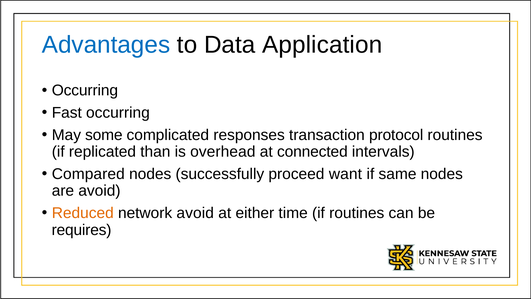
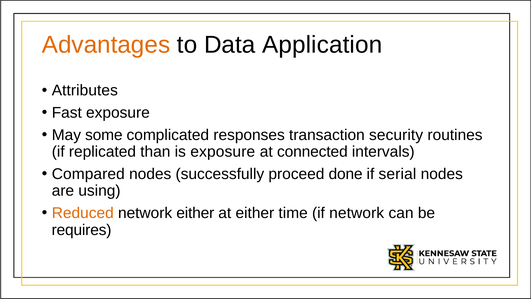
Advantages colour: blue -> orange (106, 45)
Occurring: Occurring -> Attributes (85, 90)
Fast occurring: occurring -> exposure (118, 113)
protocol: protocol -> security (396, 135)
is overhead: overhead -> exposure (223, 152)
want: want -> done (346, 174)
same: same -> serial (397, 174)
are avoid: avoid -> using (99, 191)
network avoid: avoid -> either (195, 213)
if routines: routines -> network (357, 213)
